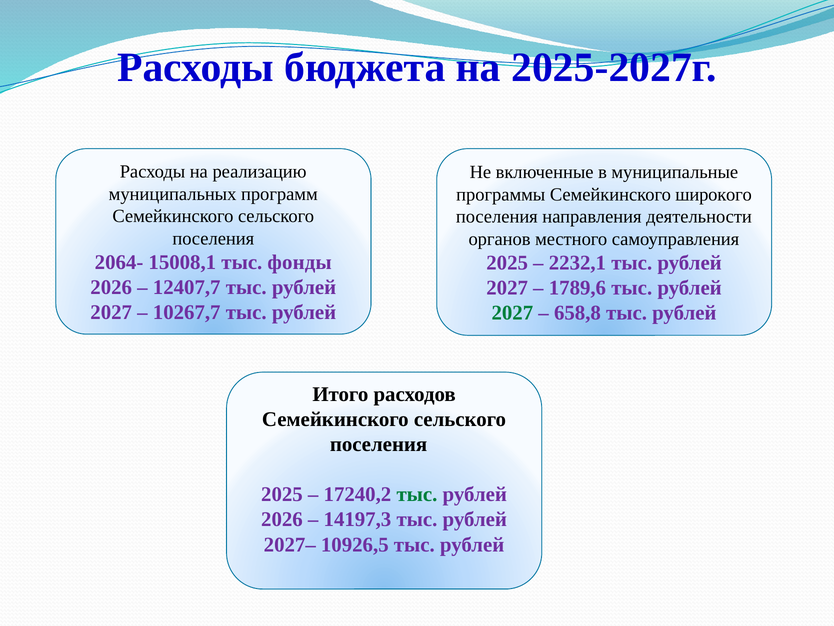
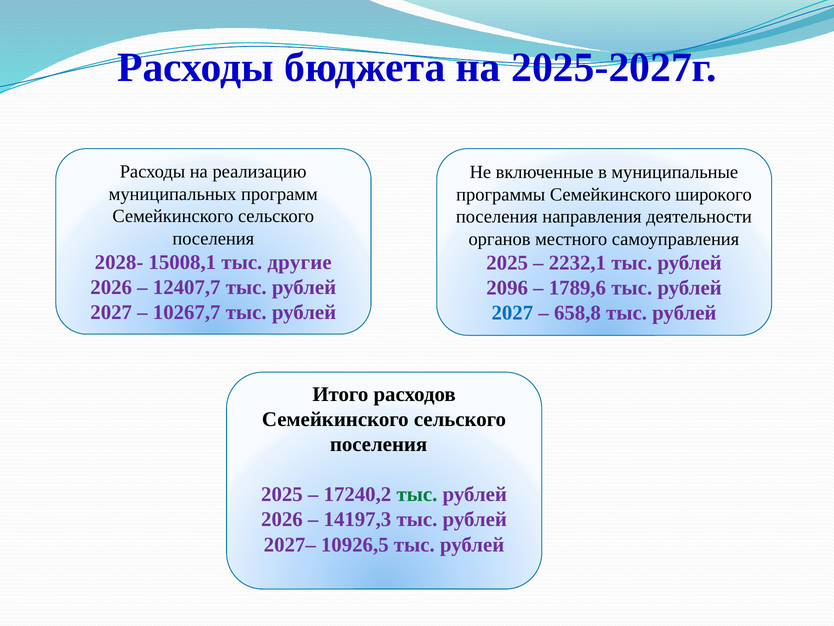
2064-: 2064- -> 2028- (119, 262)
фонды: фонды -> другие (300, 262)
2027: 2027 -> 2096 (507, 288)
2027 colour: green -> blue (512, 313)
